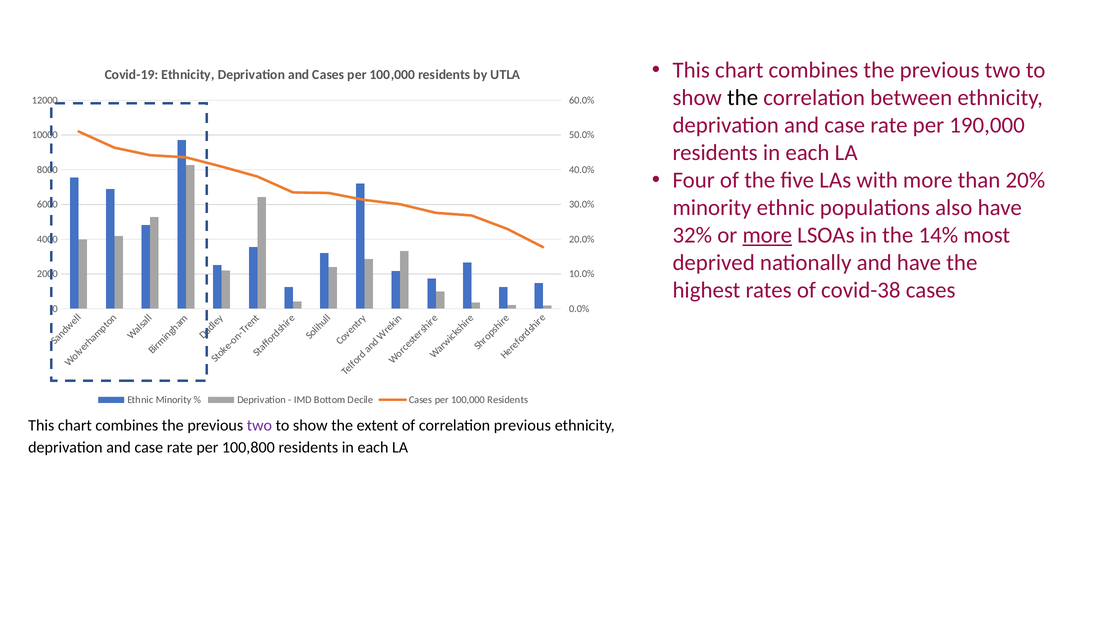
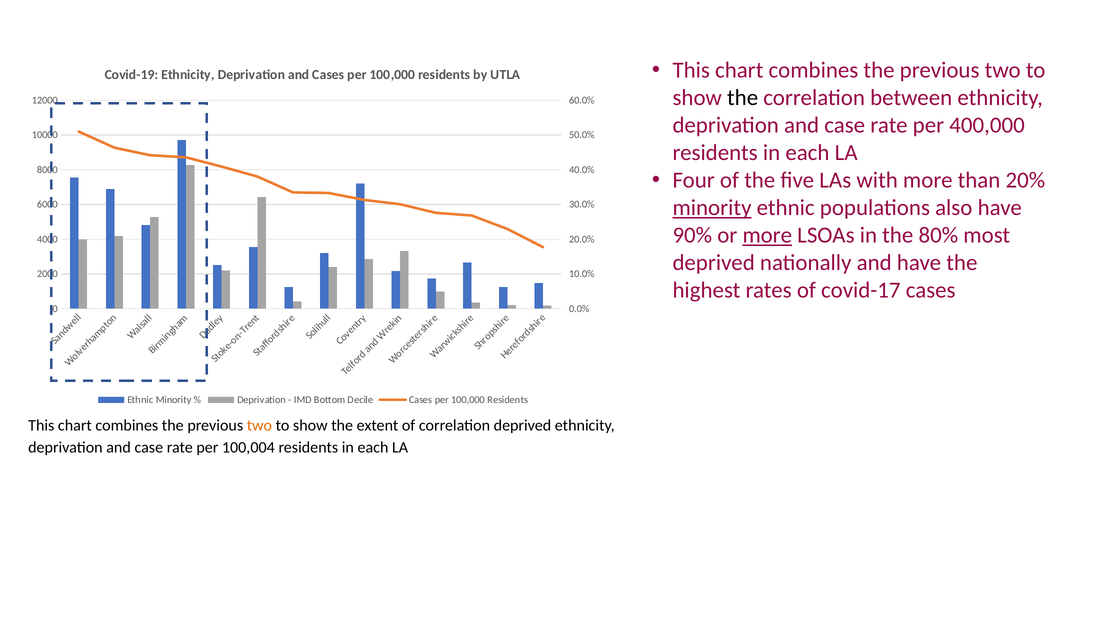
190,000: 190,000 -> 400,000 (987, 125)
minority underline: none -> present (712, 208)
32%: 32% -> 90% (692, 235)
14%: 14% -> 80% (938, 235)
covid-38: covid-38 -> covid-17 (861, 290)
two colour: purple -> orange (259, 426)
correlation previous: previous -> deprived (522, 426)
100,800: 100,800 -> 100,004 (248, 447)
